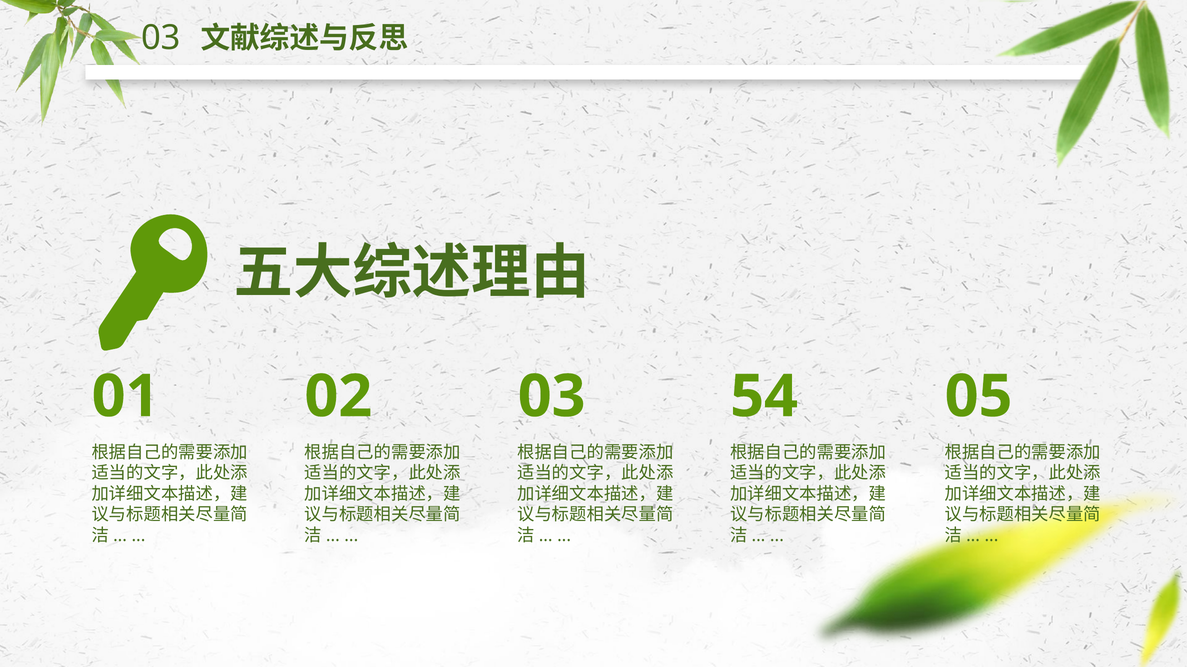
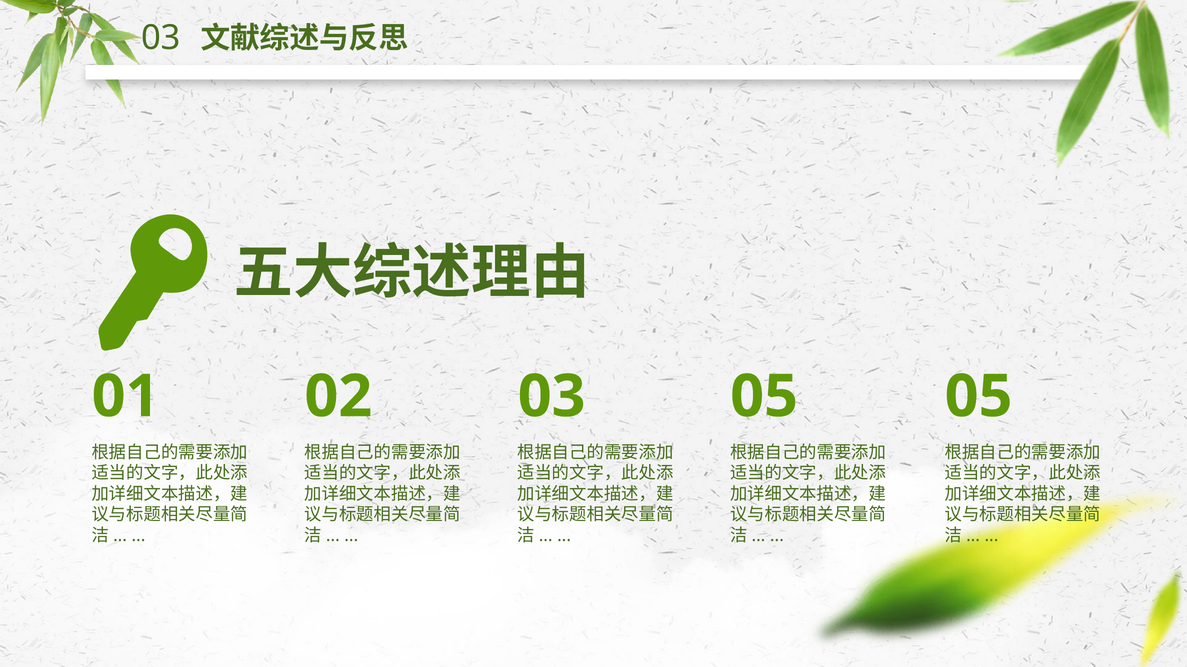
03 54: 54 -> 05 (764, 397)
